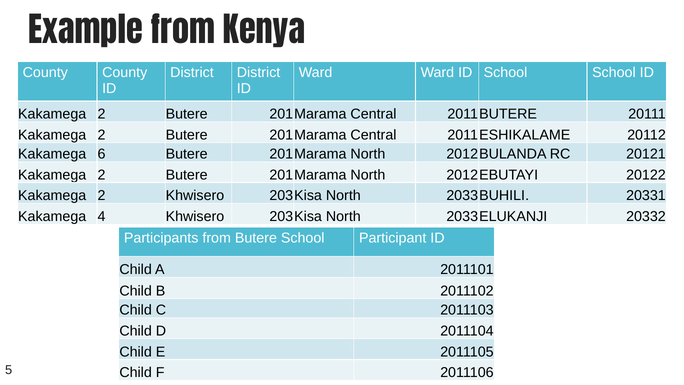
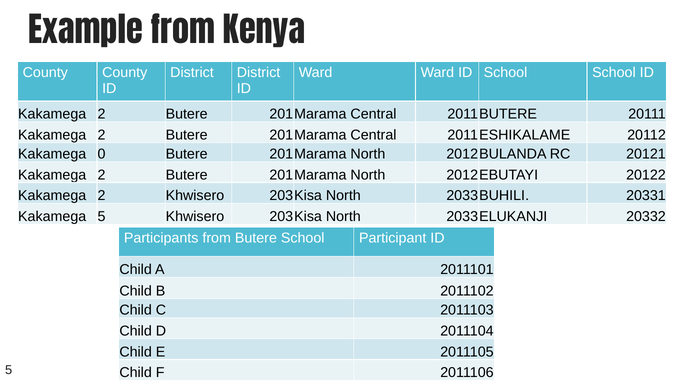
6: 6 -> 0 (102, 154)
Kakamega 4: 4 -> 5 (102, 216)
